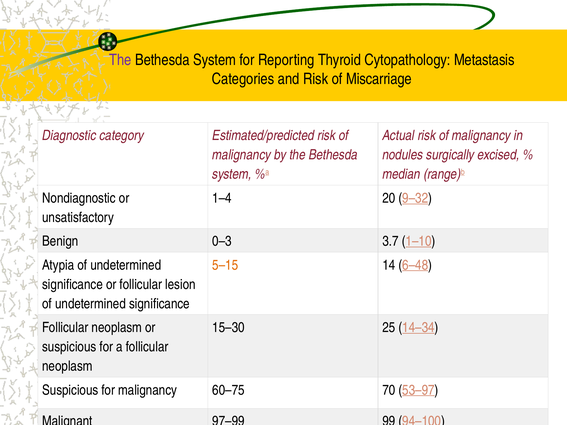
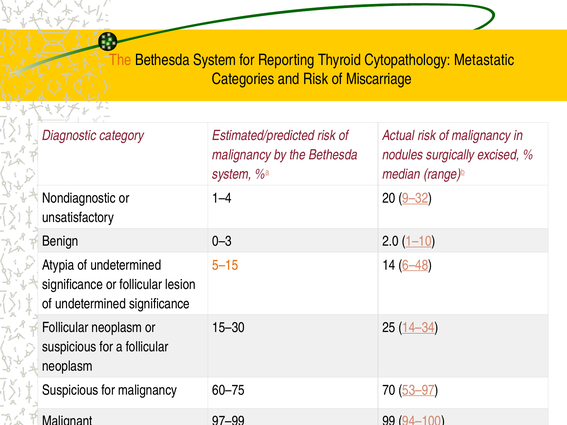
The colour: purple -> orange (120, 60)
Metastasis: Metastasis -> Metastatic (484, 60)
3.7: 3.7 -> 2.0 (390, 241)
